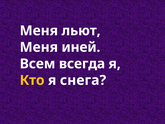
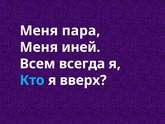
льют: льют -> пара (81, 31)
Кто colour: yellow -> light blue (32, 80)
снега: снега -> вверх (83, 80)
